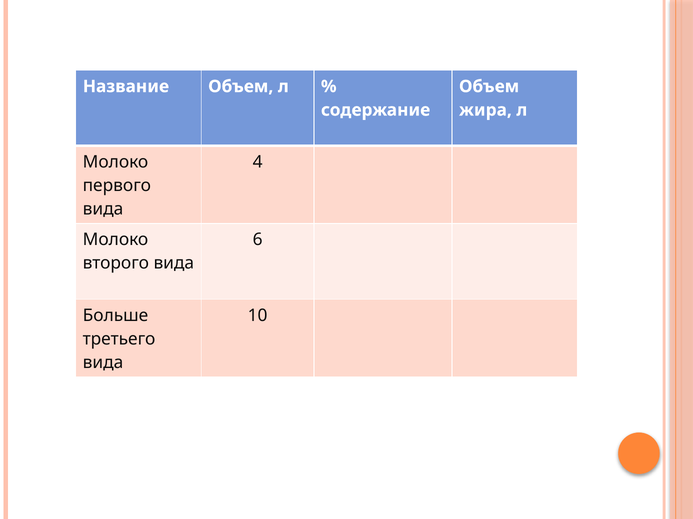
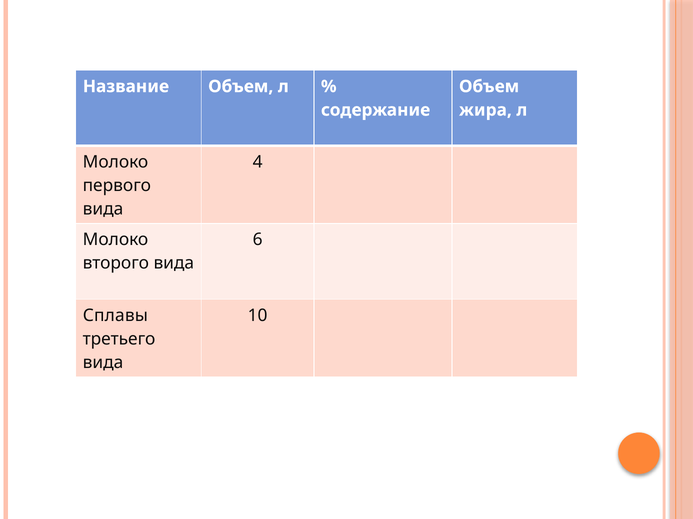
Больше: Больше -> Сплавы (115, 316)
